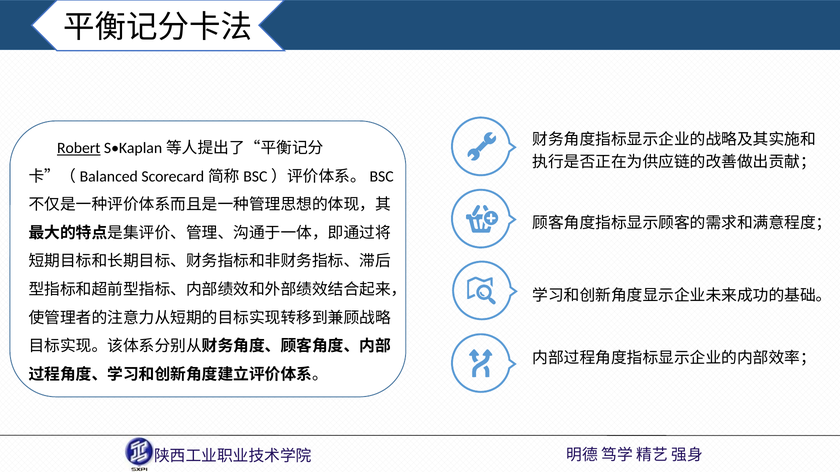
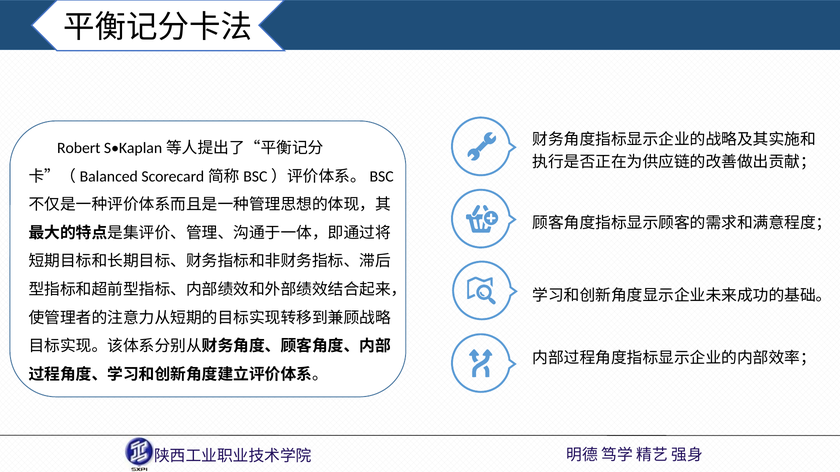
Robert underline: present -> none (79, 148)
